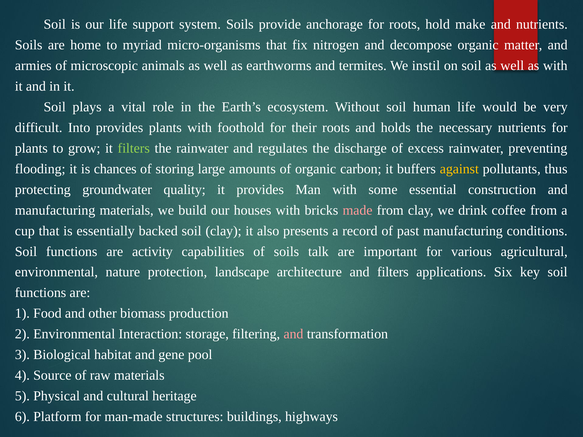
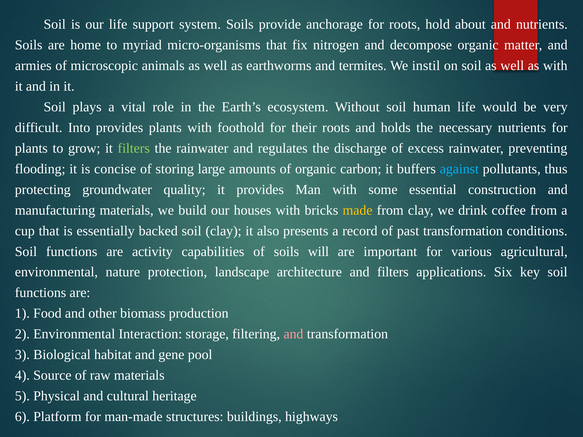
make: make -> about (470, 24)
chances: chances -> concise (115, 169)
against colour: yellow -> light blue (459, 169)
made colour: pink -> yellow (358, 210)
past manufacturing: manufacturing -> transformation (463, 231)
talk: talk -> will (318, 252)
